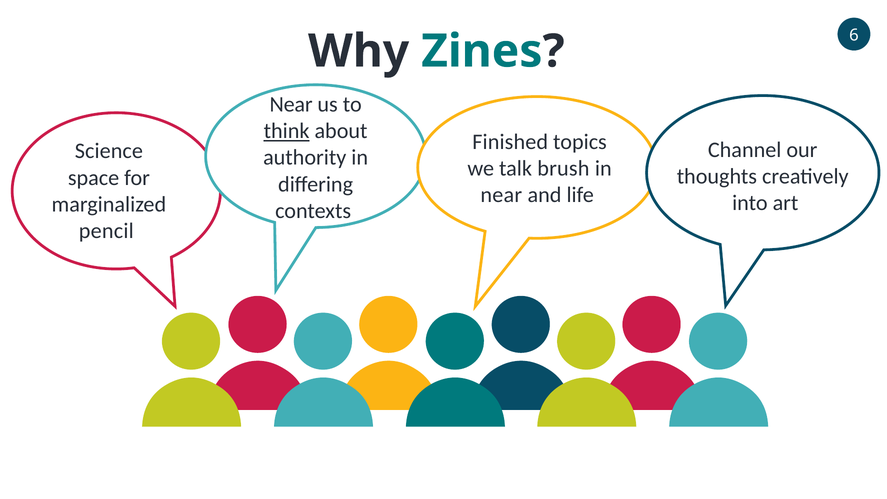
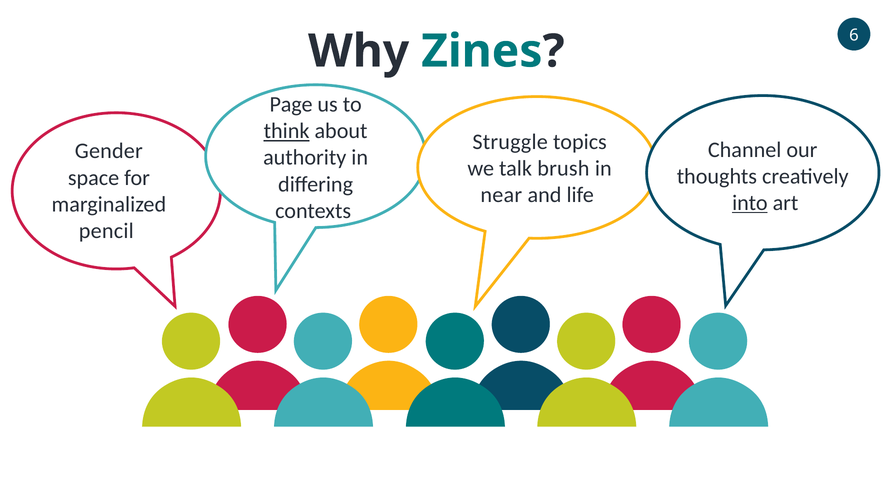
Near: Near -> Page (291, 104)
Finished: Finished -> Struggle (510, 142)
Science: Science -> Gender (109, 151)
into underline: none -> present (750, 203)
